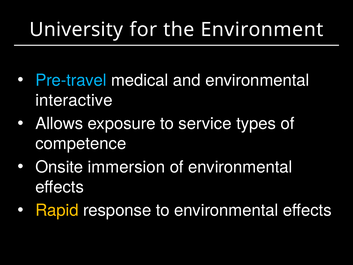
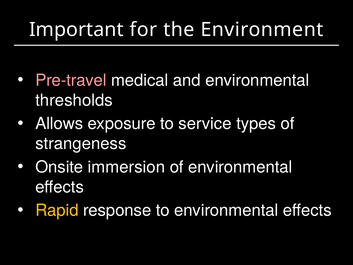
University: University -> Important (76, 30)
Pre-travel colour: light blue -> pink (71, 80)
interactive: interactive -> thresholds (74, 100)
competence: competence -> strangeness (81, 144)
